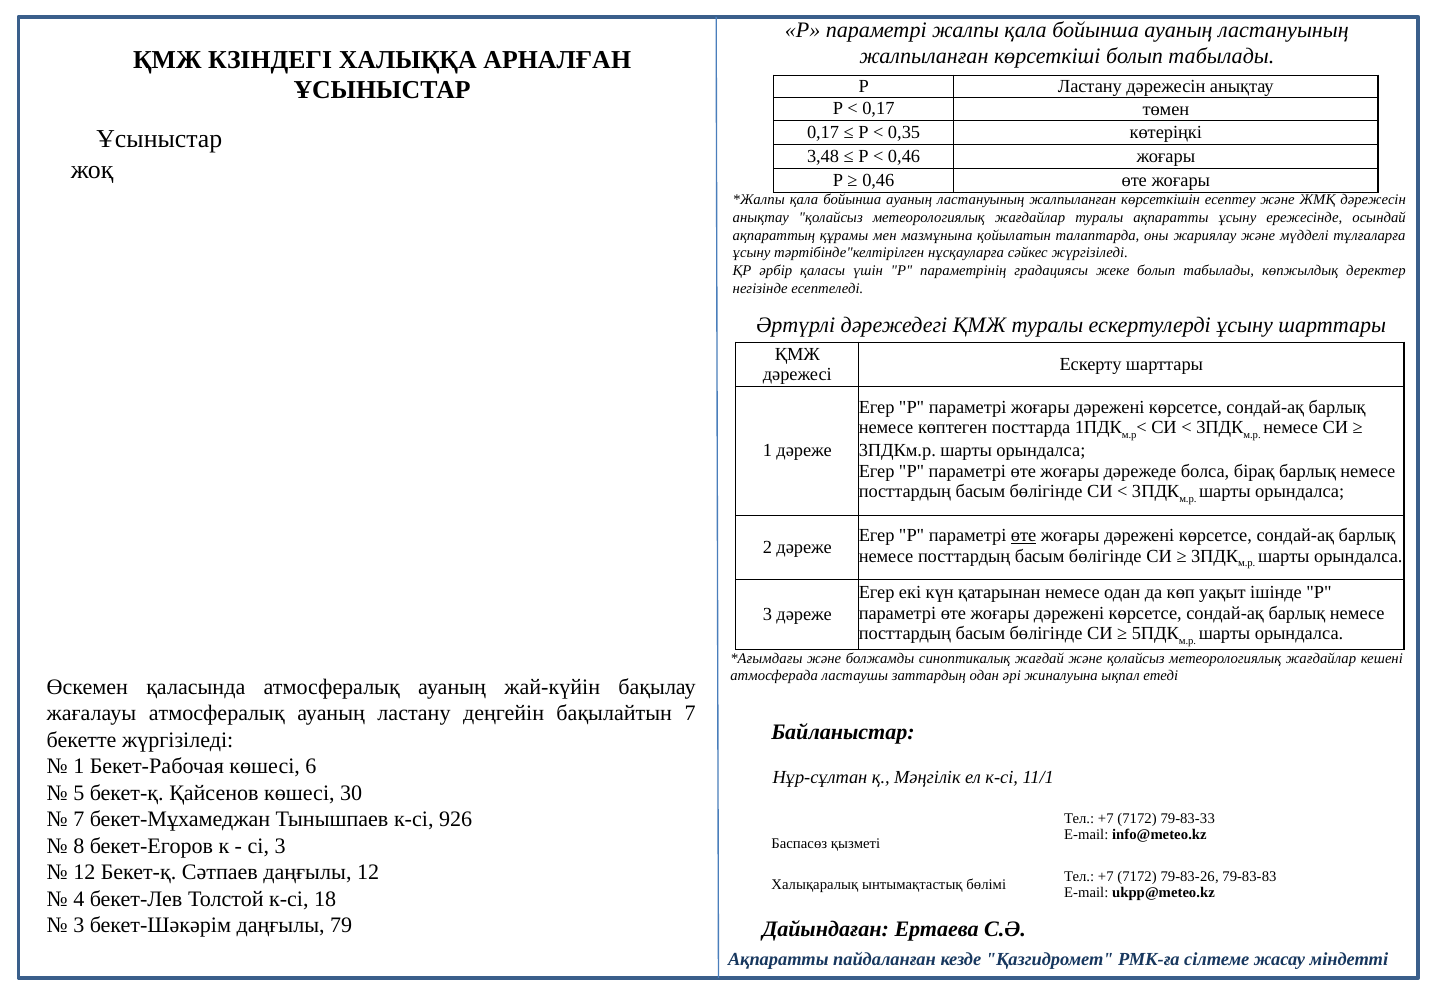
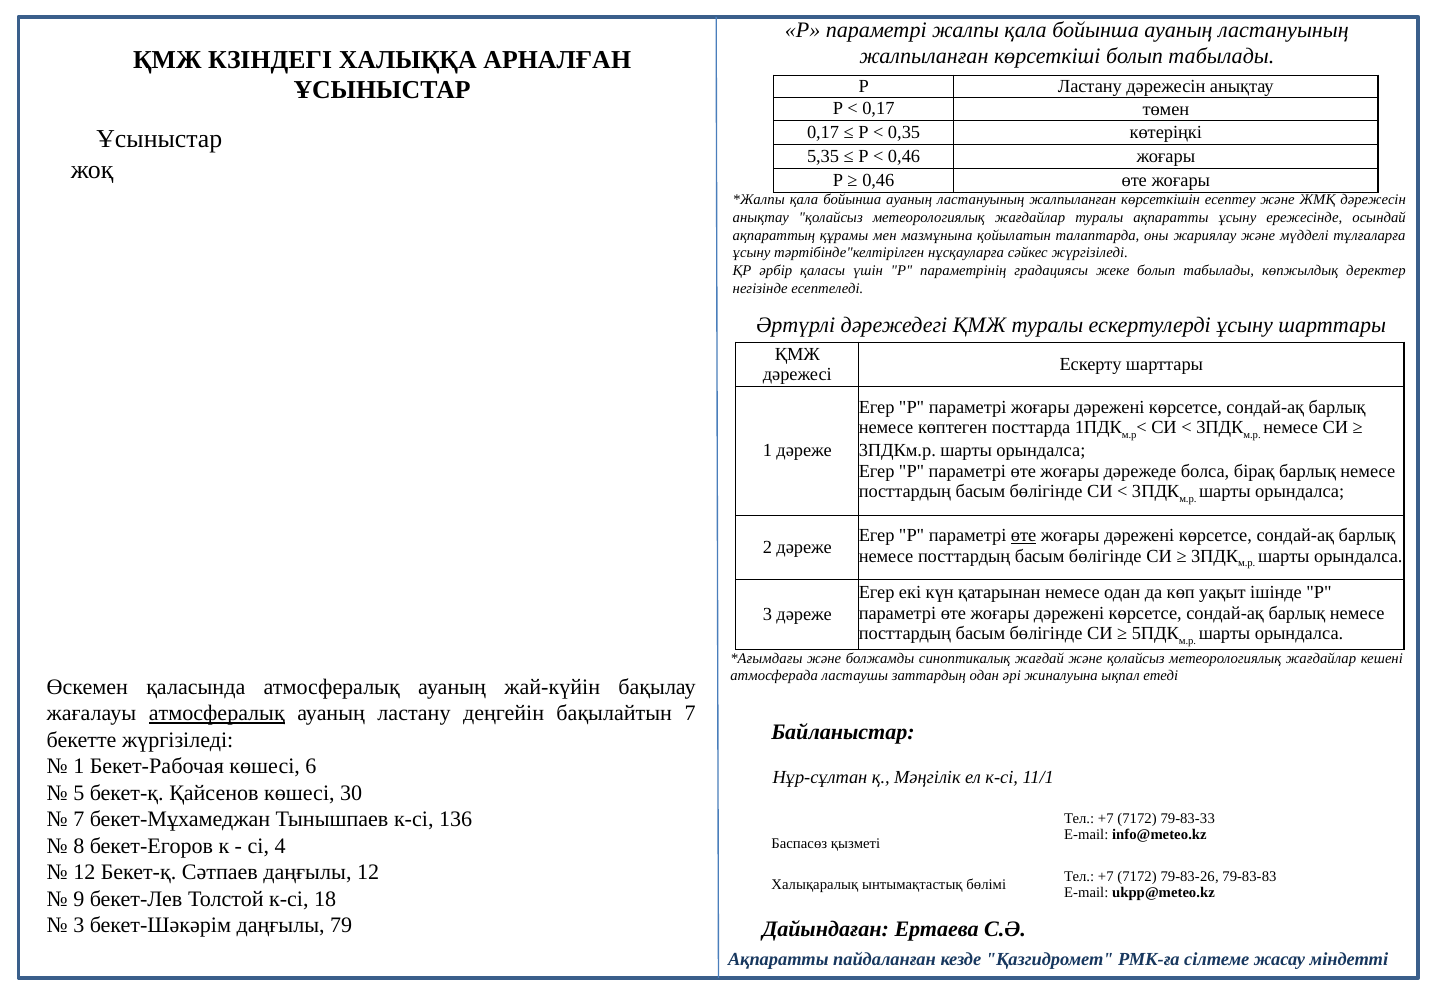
3,48: 3,48 -> 5,35 (823, 156)
атмосфералық underline: none -> present (217, 713)
926: 926 -> 136 (456, 819)
сі 3: 3 -> 4 (280, 846)
4: 4 -> 9 (79, 899)
